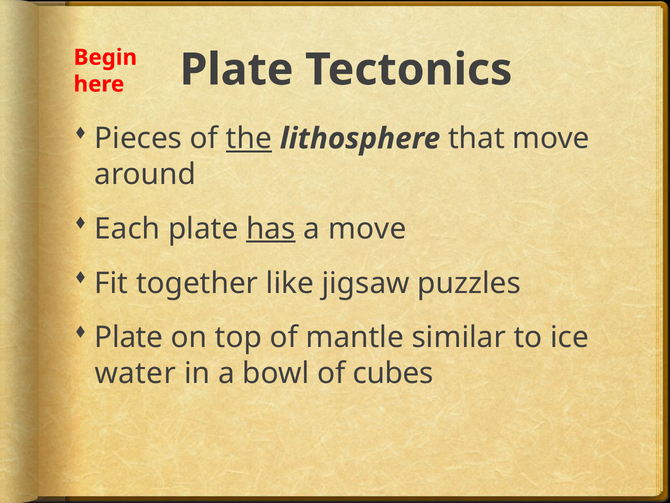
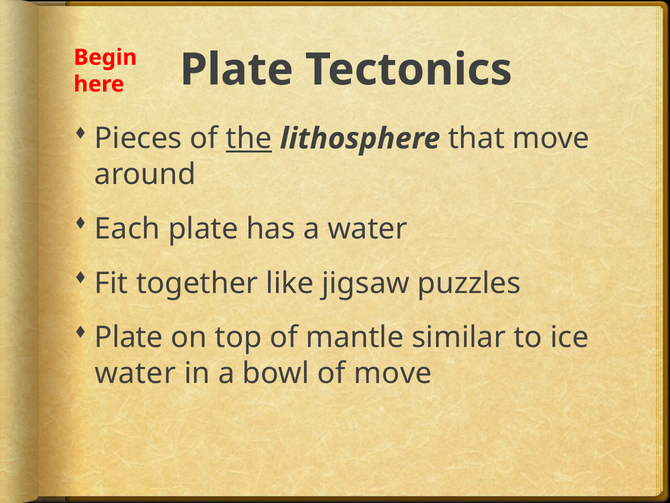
has underline: present -> none (271, 229)
a move: move -> water (368, 229)
of cubes: cubes -> move (393, 373)
